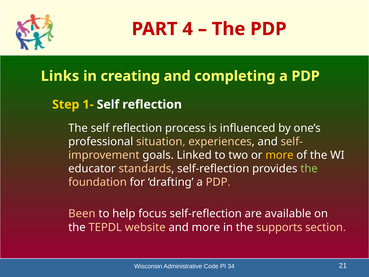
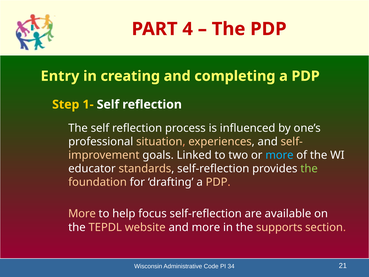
Links: Links -> Entry (60, 76)
more colour: yellow -> light blue (279, 155)
Been: Been -> More (82, 214)
